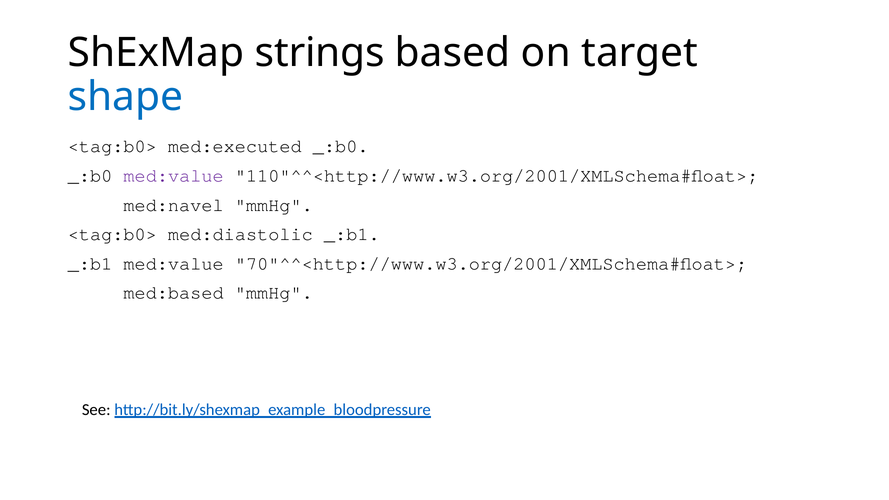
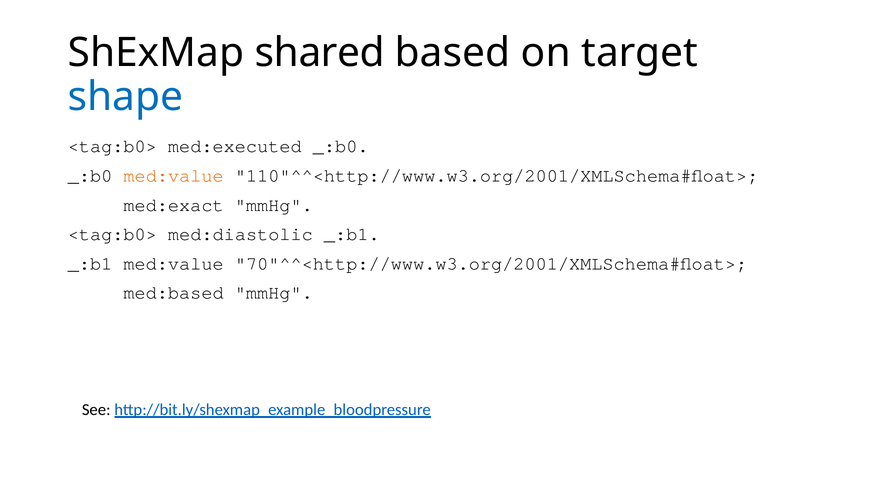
strings: strings -> shared (320, 53)
med:value colour: purple -> orange (174, 176)
med:navel: med:navel -> med:exact (174, 205)
